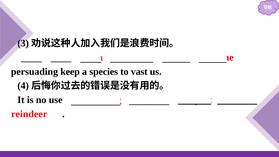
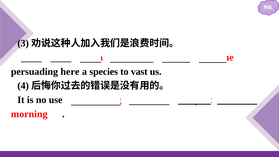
keep: keep -> here (70, 72)
reindeer: reindeer -> morning (29, 114)
